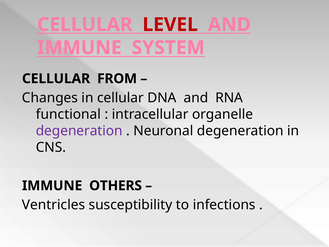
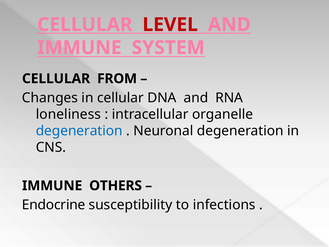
functional: functional -> loneliness (68, 114)
degeneration colour: purple -> blue (79, 131)
Ventricles: Ventricles -> Endocrine (54, 205)
